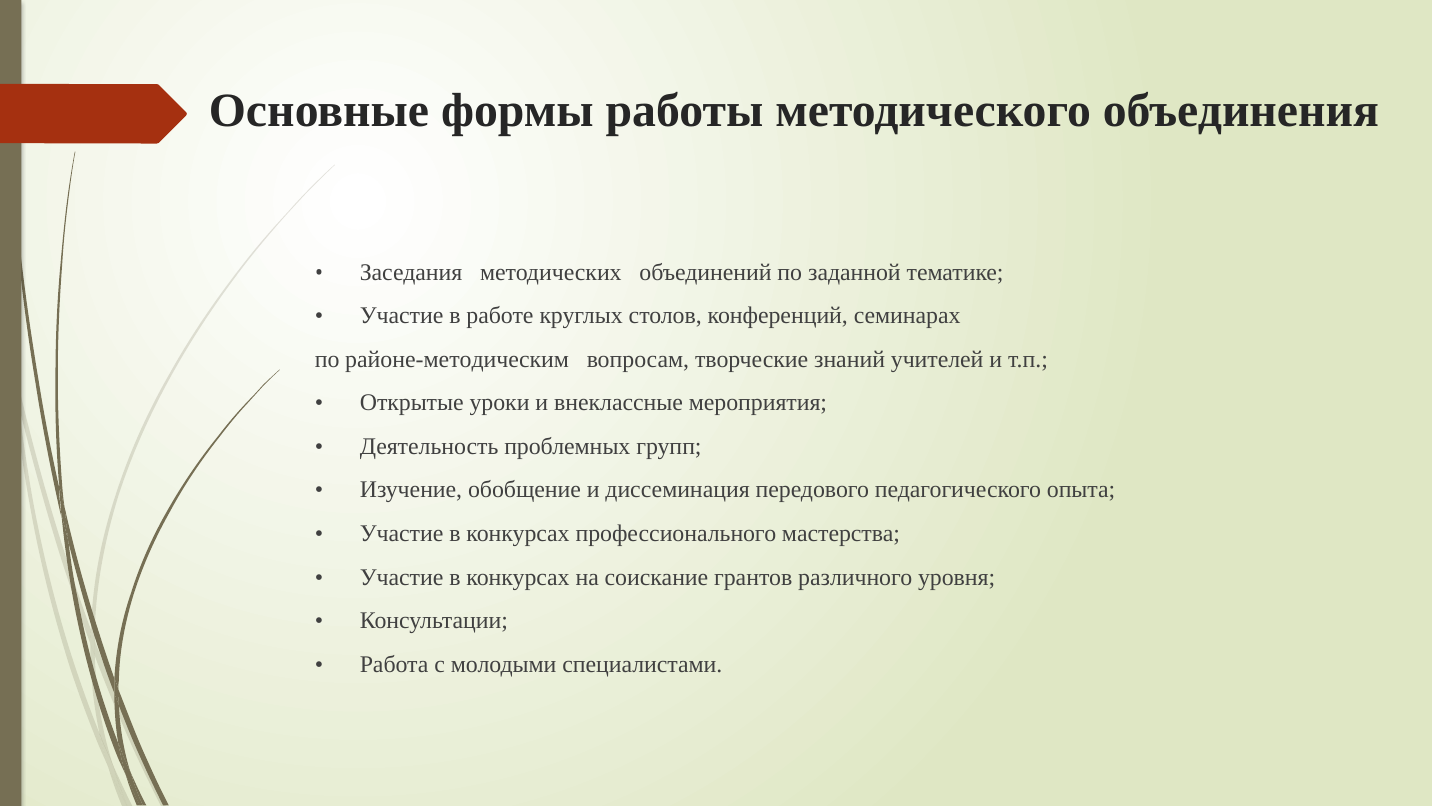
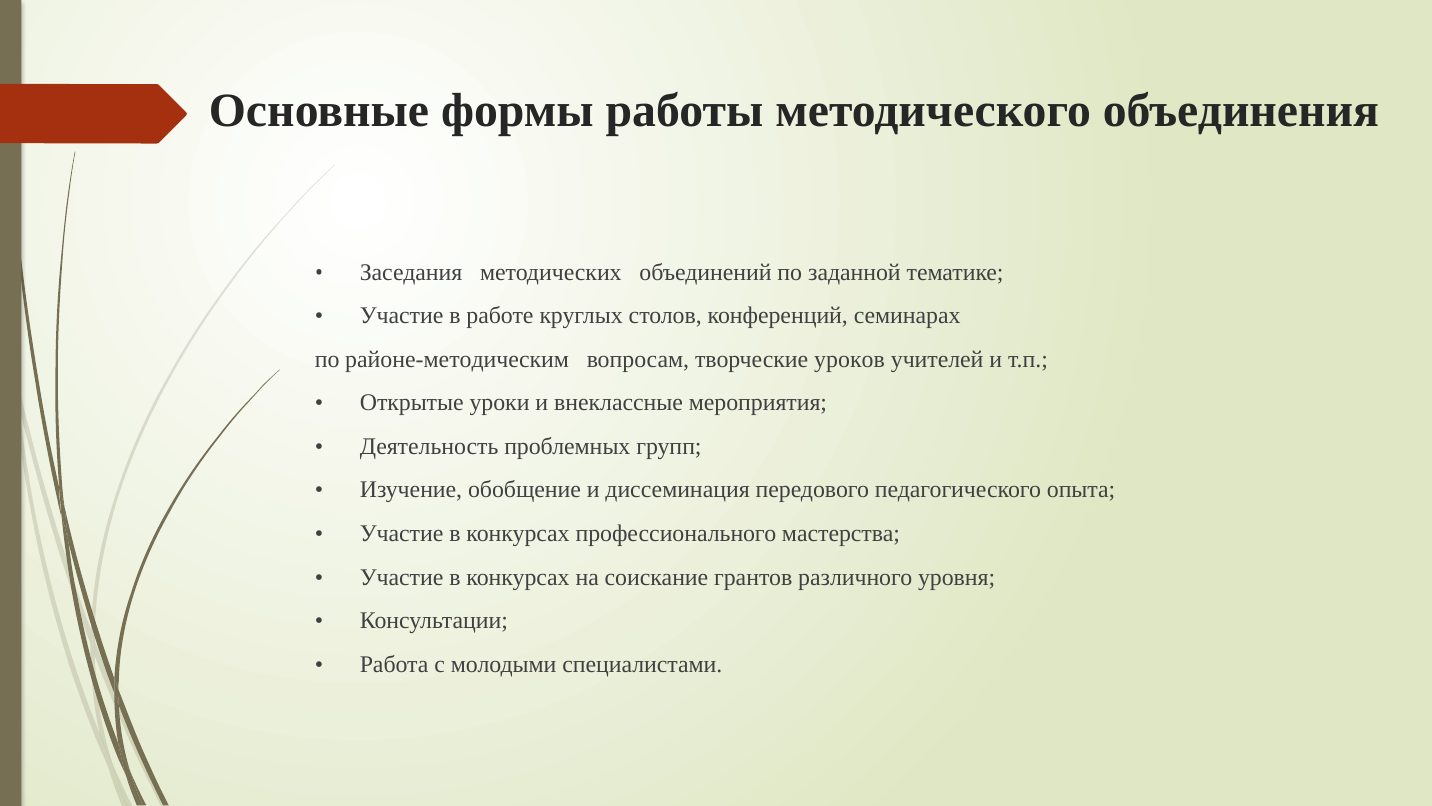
знаний: знаний -> уроков (850, 359)
